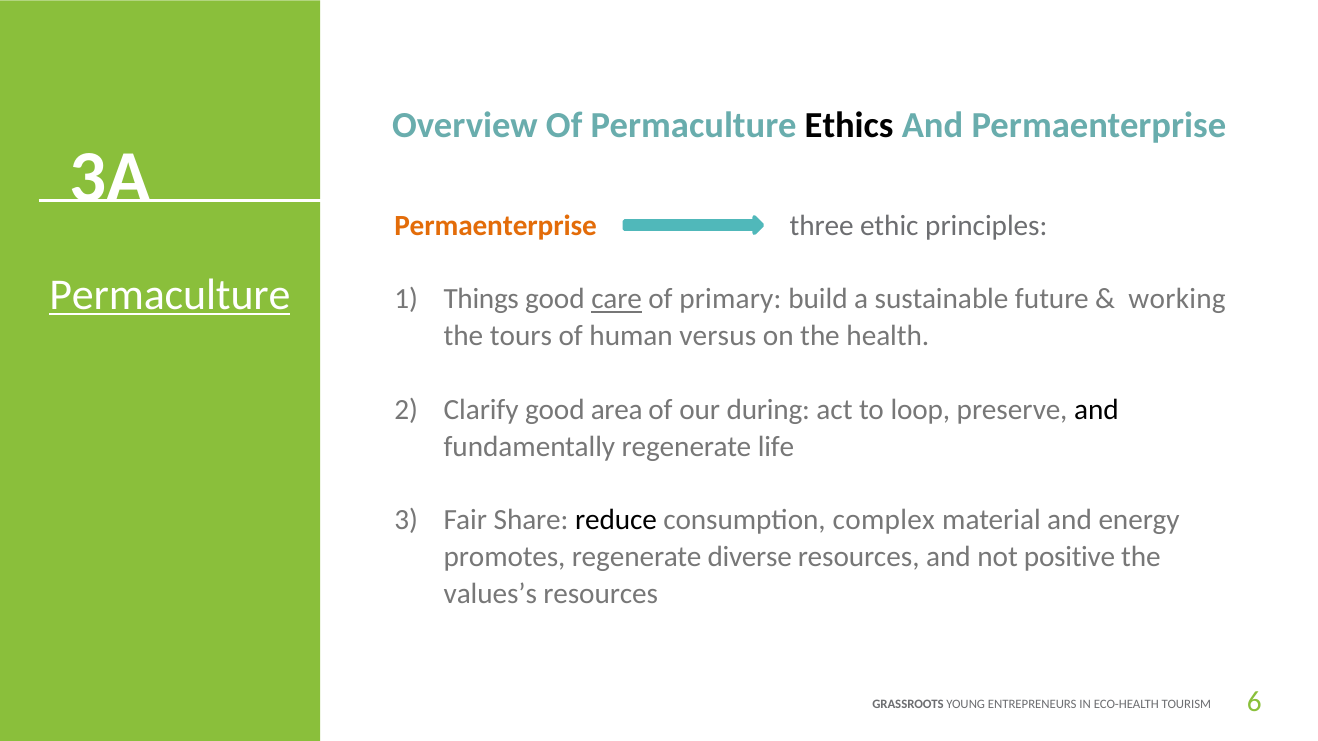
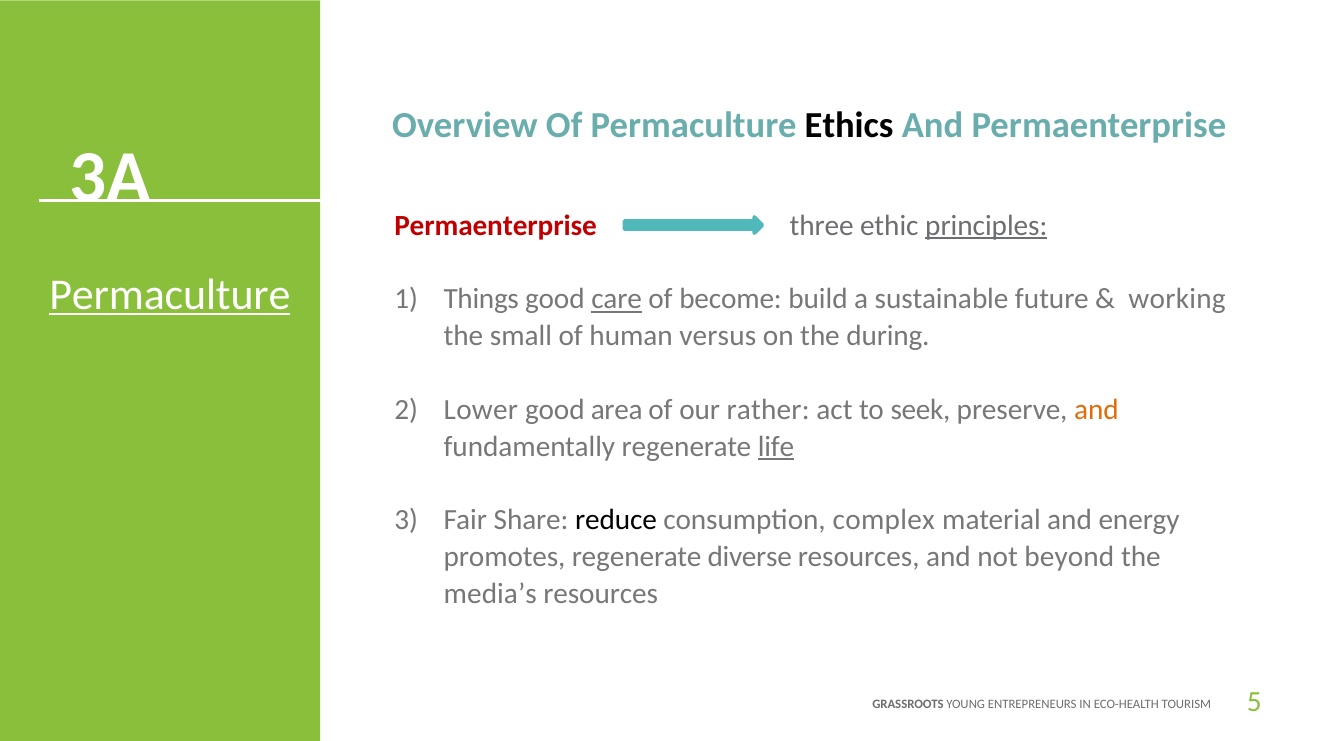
Permaenterprise colour: orange -> red (496, 226)
principles underline: none -> present (986, 226)
primary: primary -> become (731, 300)
tours: tours -> small (521, 336)
health: health -> during (888, 336)
Clarify: Clarify -> Lower (481, 410)
during: during -> rather (768, 410)
loop: loop -> seek (921, 410)
and colour: black -> orange (1096, 410)
life underline: none -> present (776, 447)
positive: positive -> beyond (1069, 557)
values’s: values’s -> media’s (490, 594)
6: 6 -> 5 (1254, 703)
